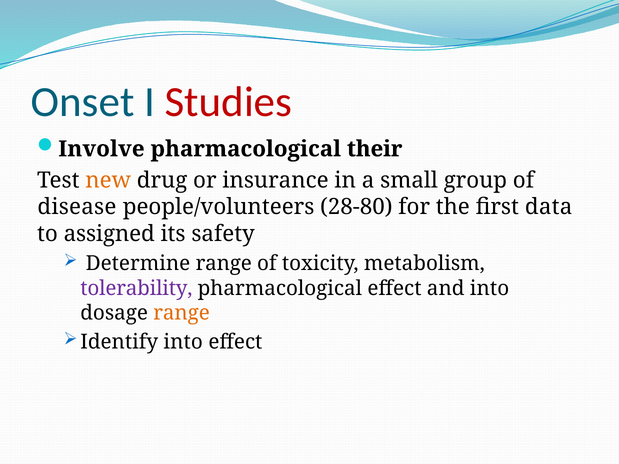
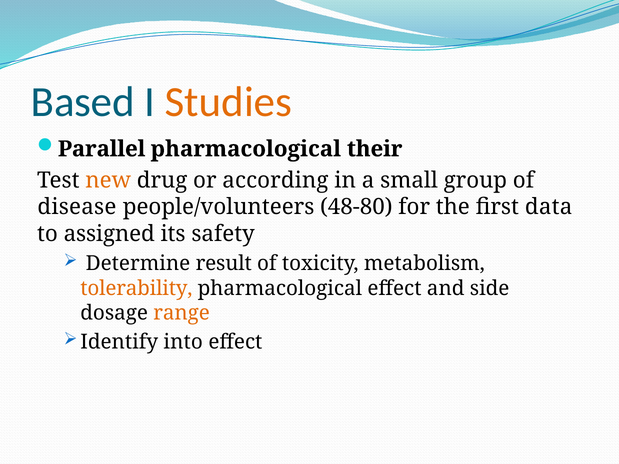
Onset: Onset -> Based (83, 102)
Studies colour: red -> orange (228, 102)
Involve: Involve -> Parallel (102, 149)
insurance: insurance -> according (275, 180)
28-80: 28-80 -> 48-80 (356, 207)
Determine range: range -> result (224, 264)
tolerability colour: purple -> orange (136, 288)
and into: into -> side (490, 288)
